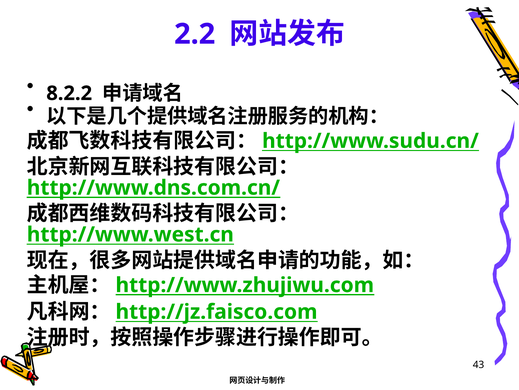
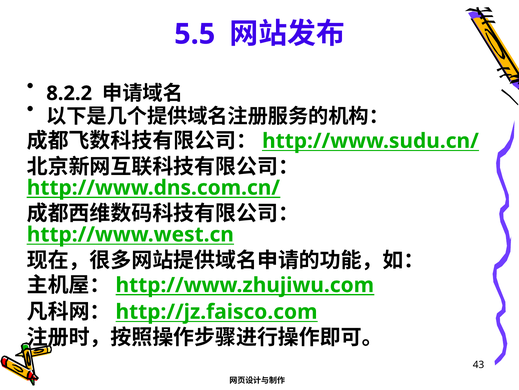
2.2: 2.2 -> 5.5 (195, 34)
